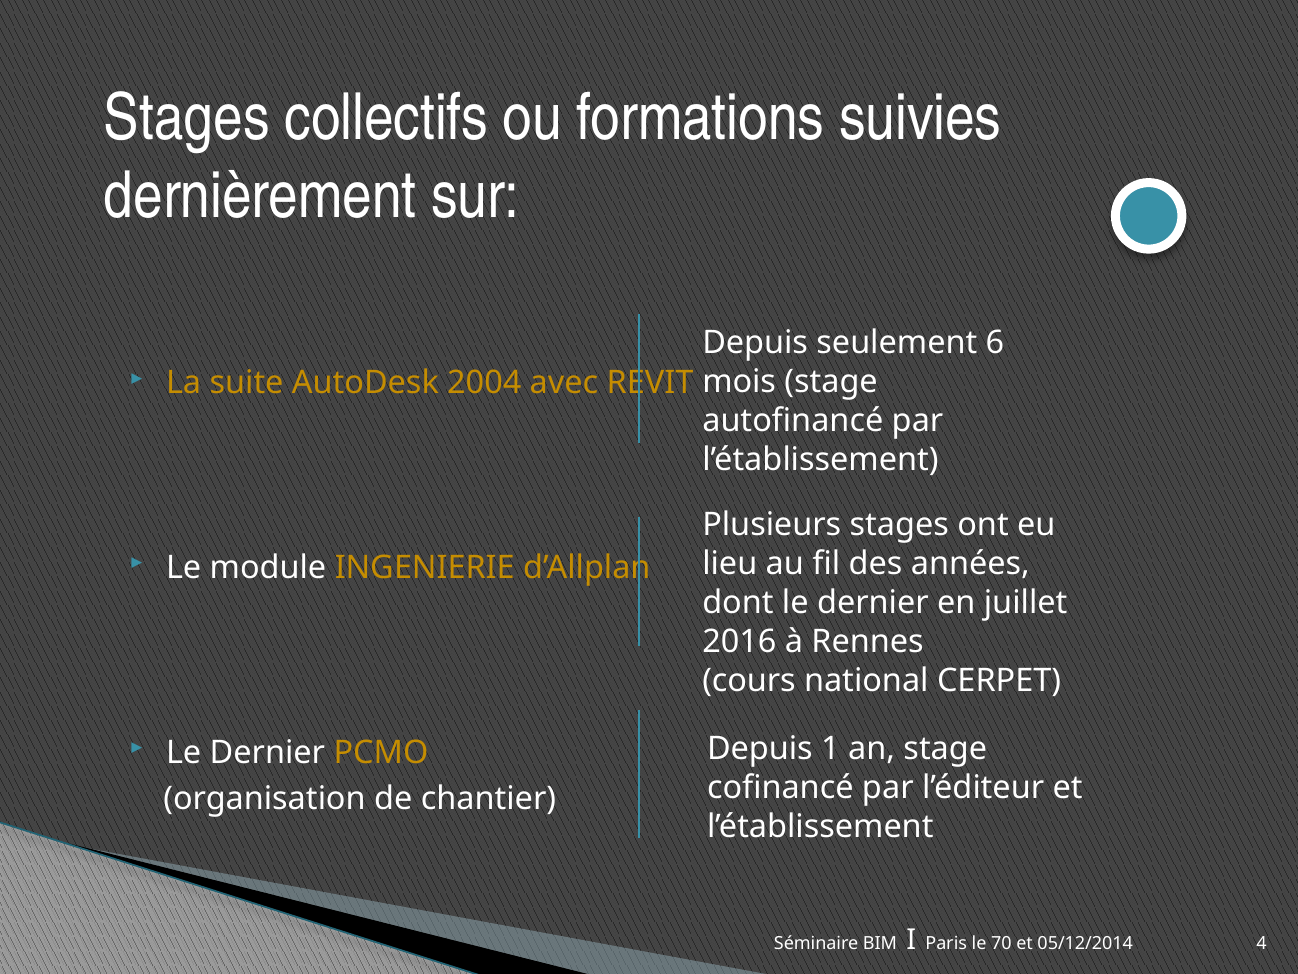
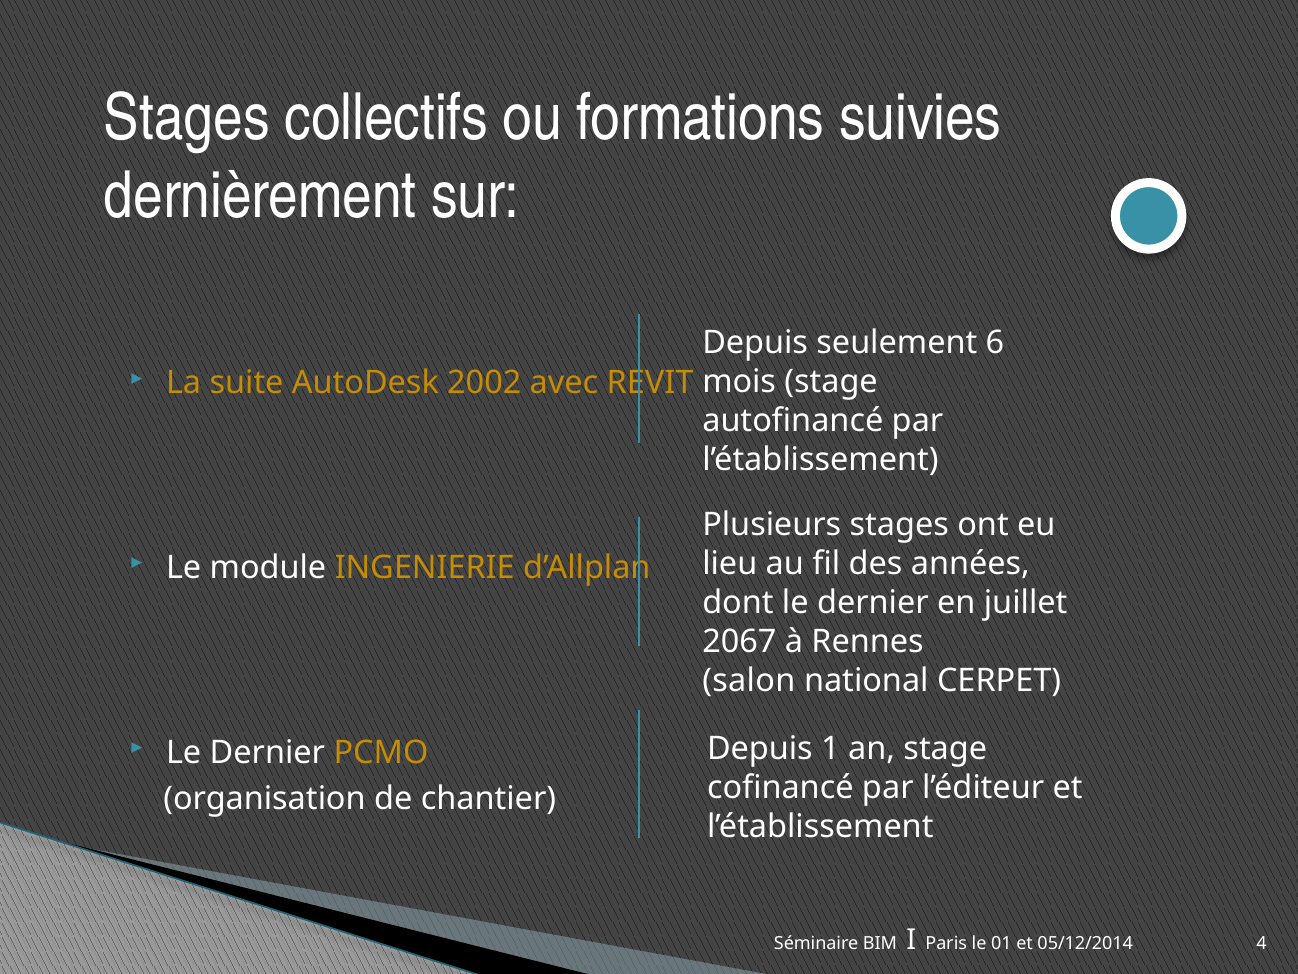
2004: 2004 -> 2002 (484, 383)
2016: 2016 -> 2067 (739, 642)
cours: cours -> salon (749, 681)
70: 70 -> 01 (1001, 943)
